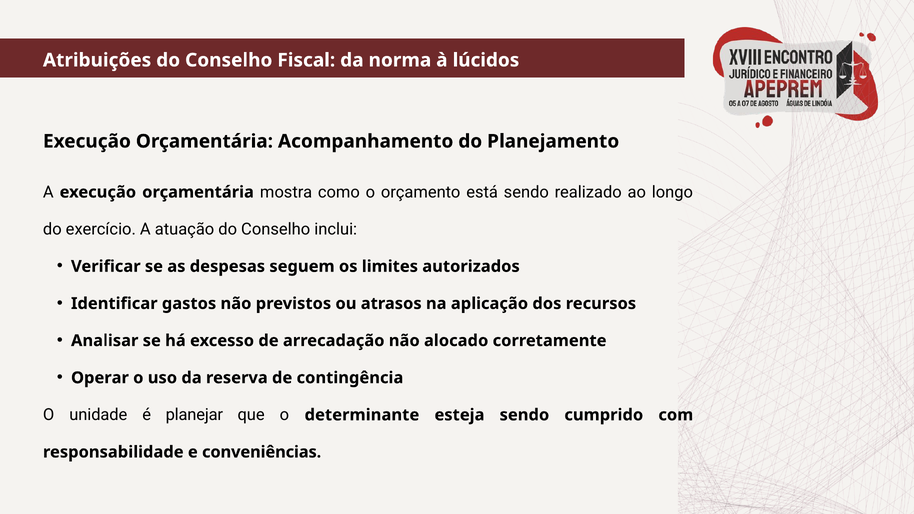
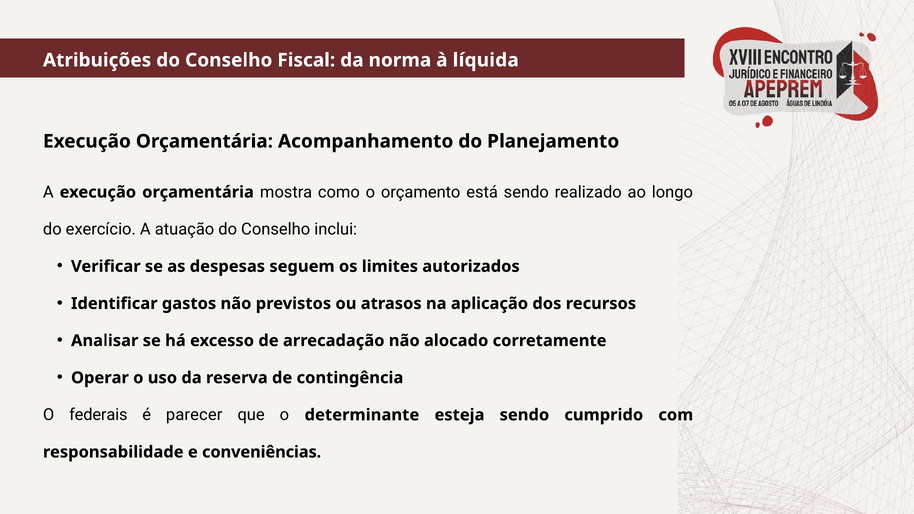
lúcidos: lúcidos -> líquida (486, 60)
unidade: unidade -> federais (98, 415)
planejar: planejar -> parecer (194, 415)
